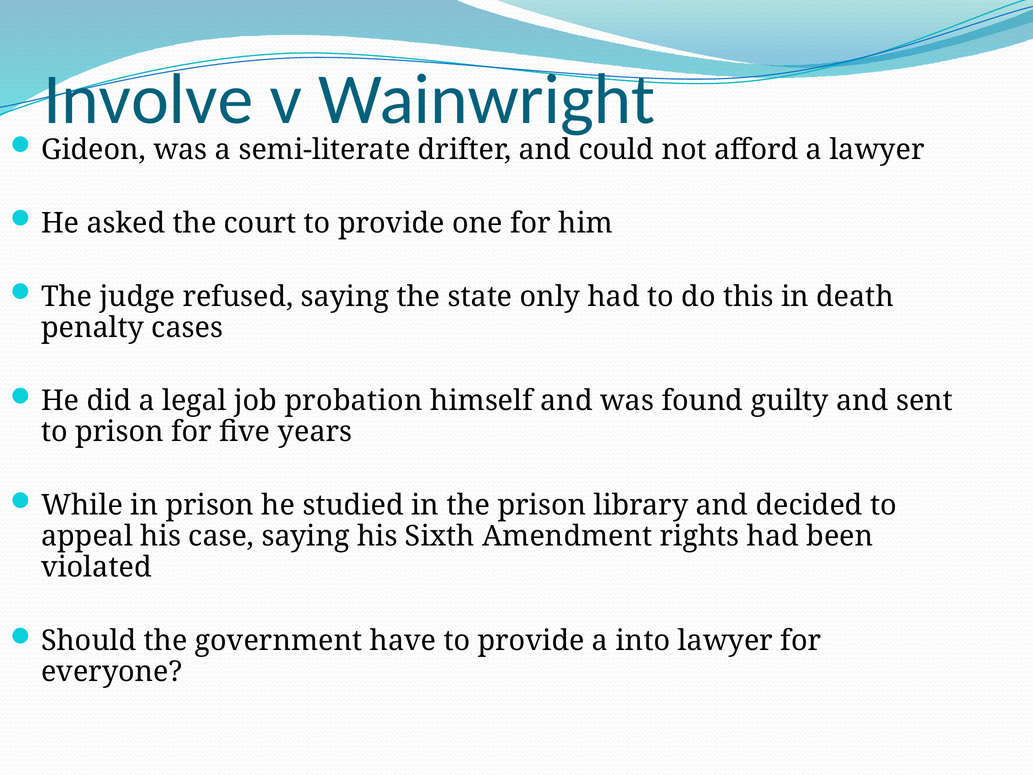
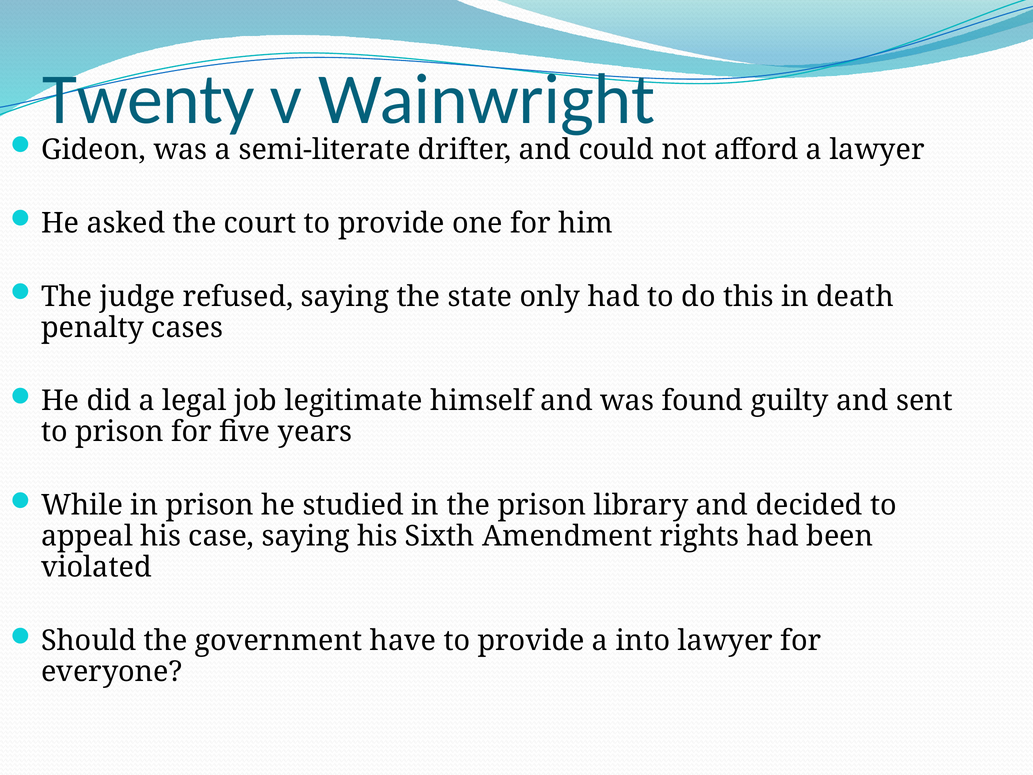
Involve: Involve -> Twenty (149, 100)
probation: probation -> legitimate (354, 401)
